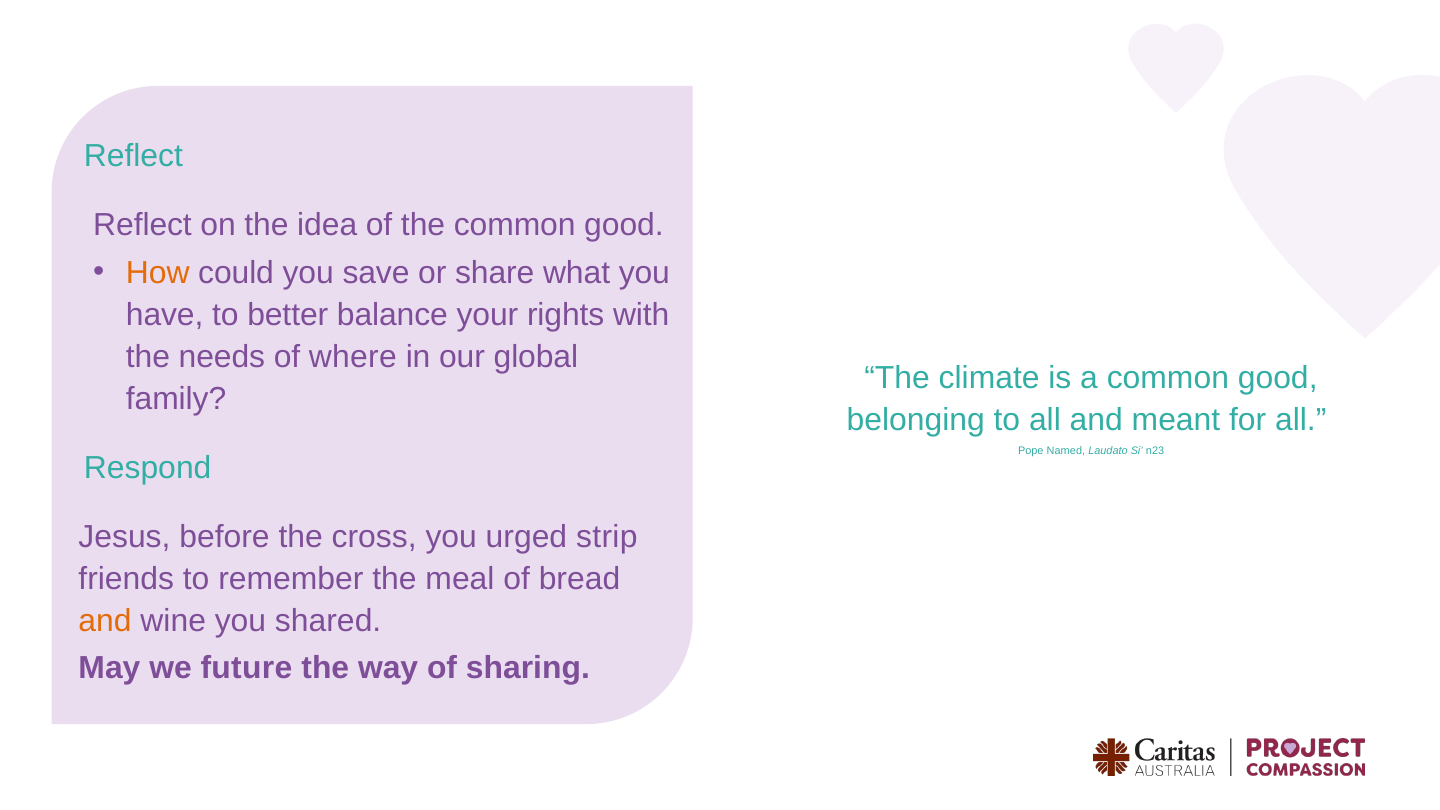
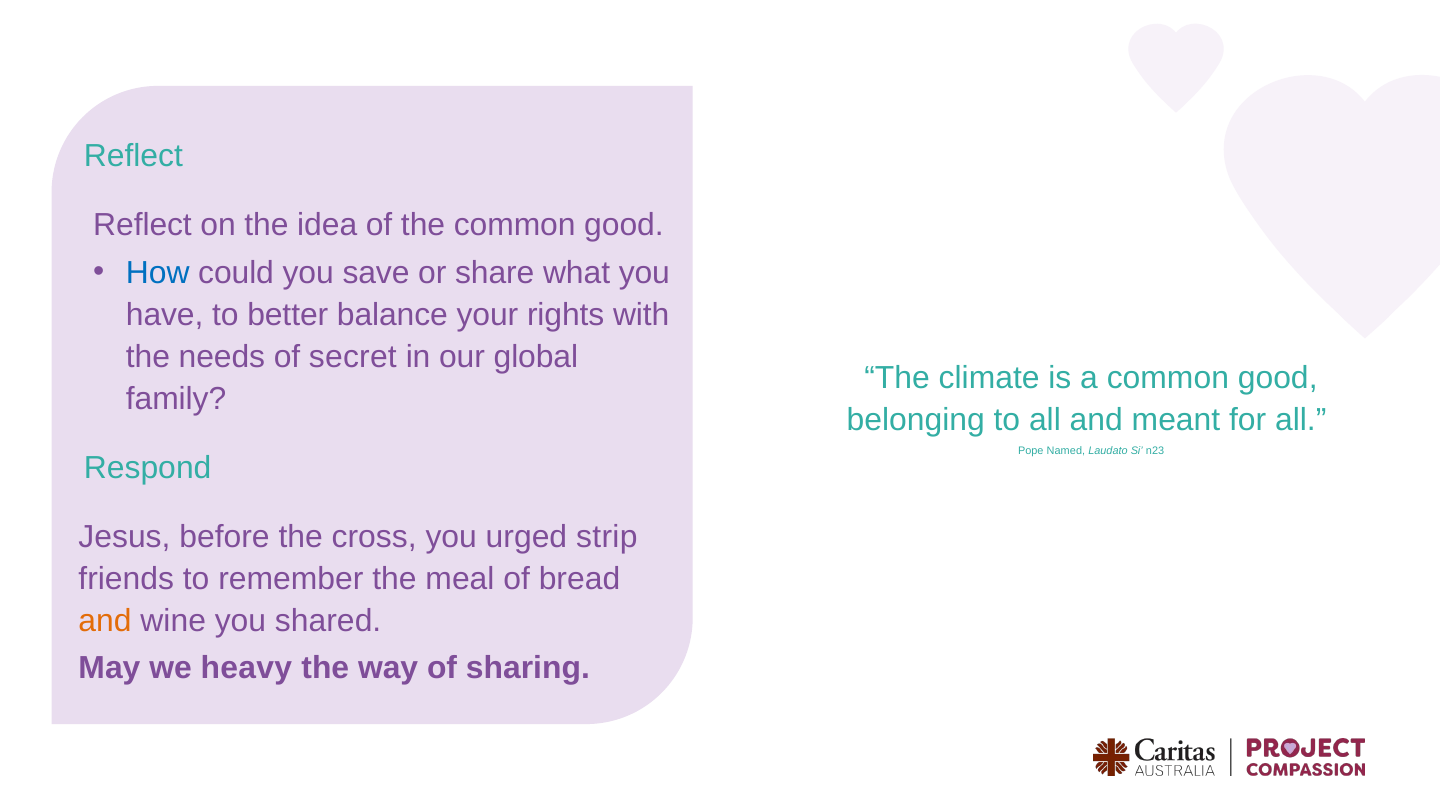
How colour: orange -> blue (158, 273)
where: where -> secret (353, 357)
future: future -> heavy (246, 668)
